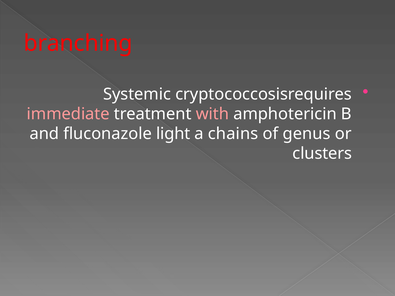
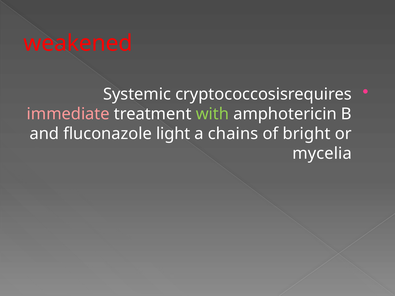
branching: branching -> weakened (78, 43)
with colour: pink -> light green (212, 114)
genus: genus -> bright (307, 134)
clusters: clusters -> mycelia (322, 154)
